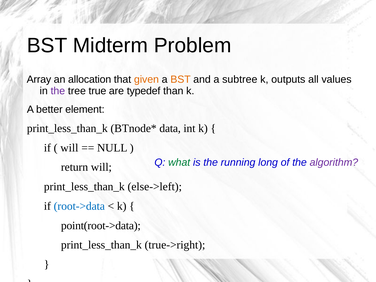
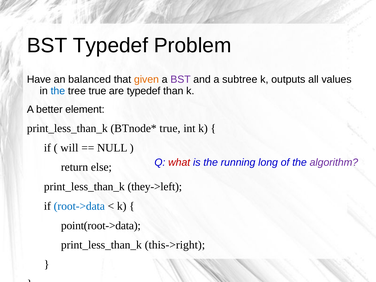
BST Midterm: Midterm -> Typedef (110, 45)
Array: Array -> Have (39, 79)
allocation: allocation -> balanced (90, 79)
BST colour: orange -> purple (181, 79)
the colour: purple -> blue (58, 91)
data: data -> true (170, 128)
what colour: green -> red (179, 162)
return will: will -> else (101, 167)
else->left: else->left -> they->left (155, 187)
true->right: true->right -> this->right (175, 245)
